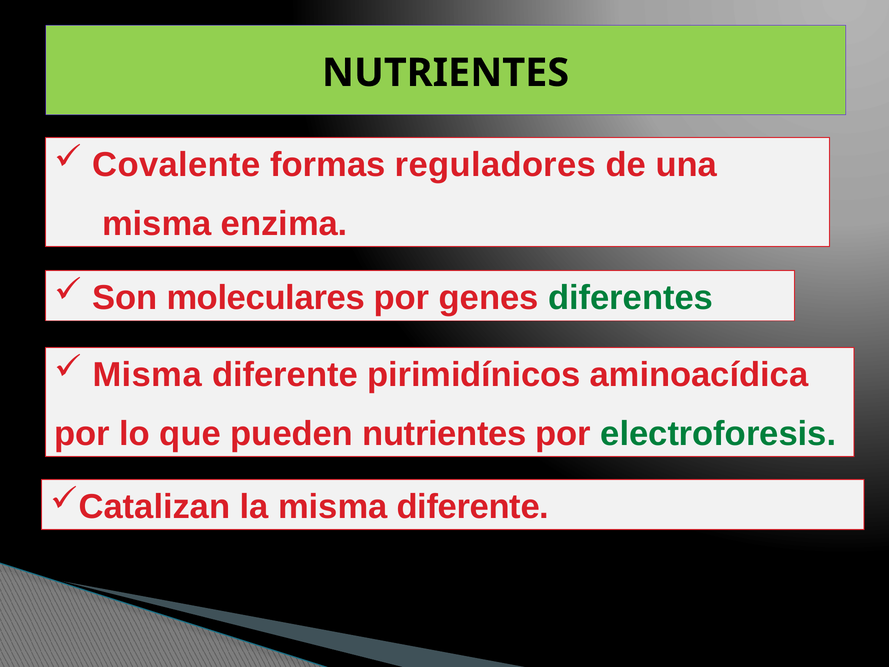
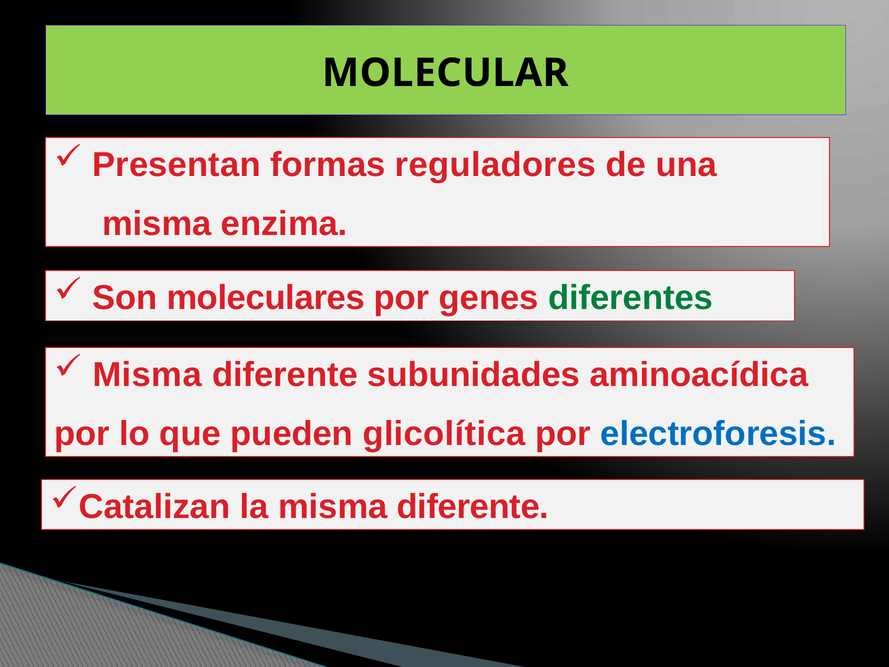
NUTRIENTES: NUTRIENTES -> MOLECULAR (445, 73)
Covalente: Covalente -> Presentan (176, 165)
pirimidínicos: pirimidínicos -> subunidades (474, 375)
pueden nutrientes: nutrientes -> glicolítica (444, 434)
electroforesis colour: green -> blue (718, 434)
